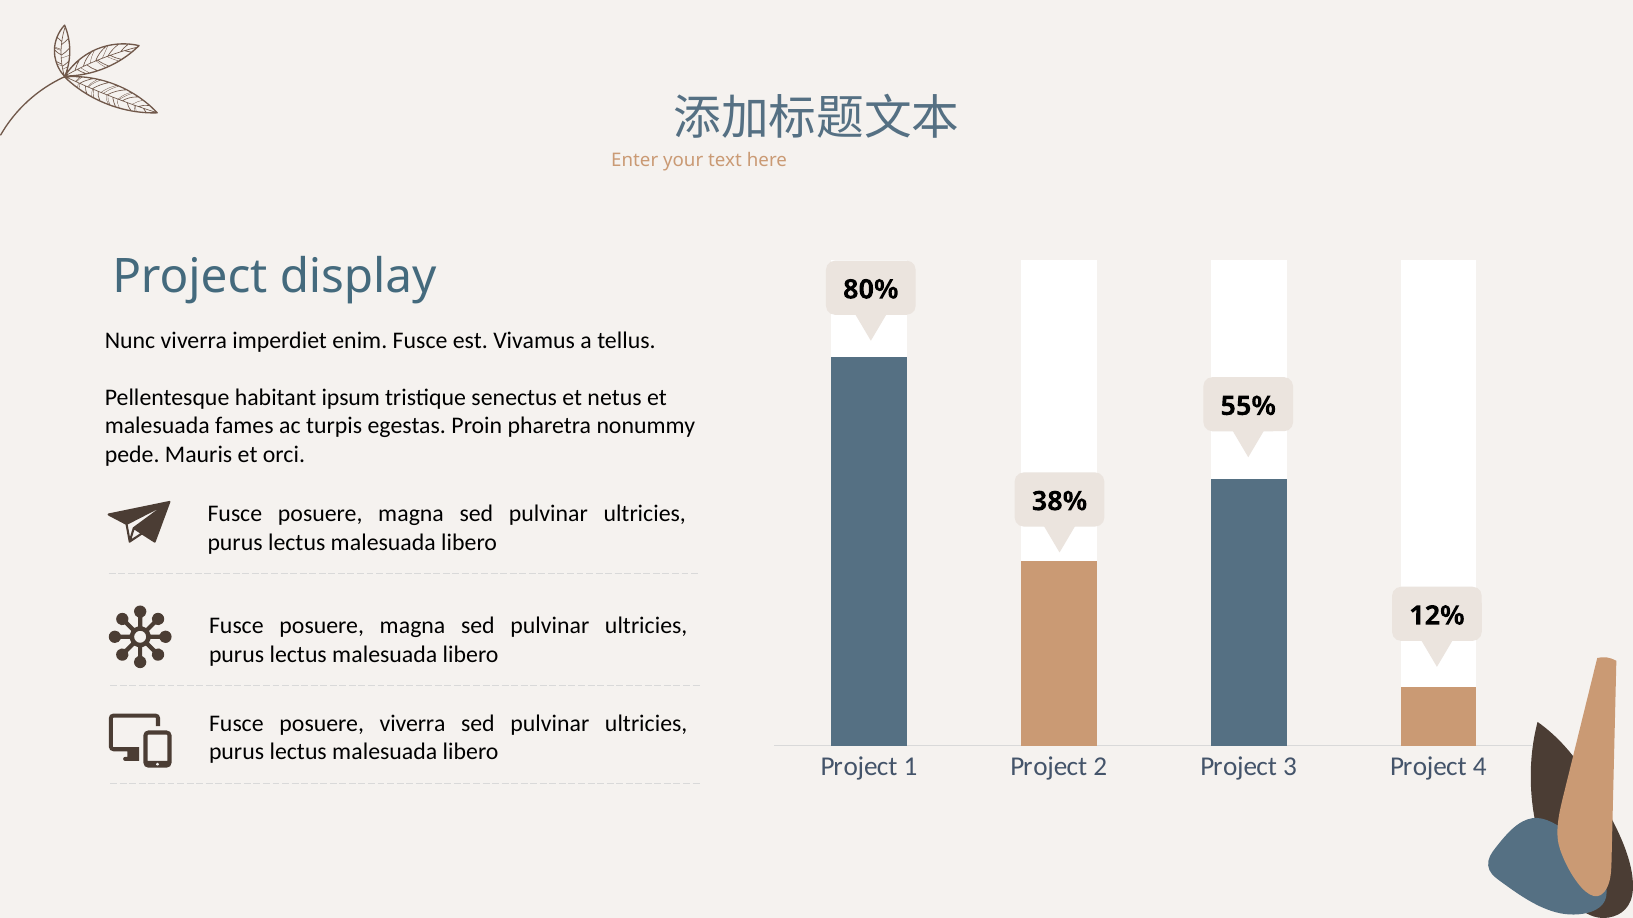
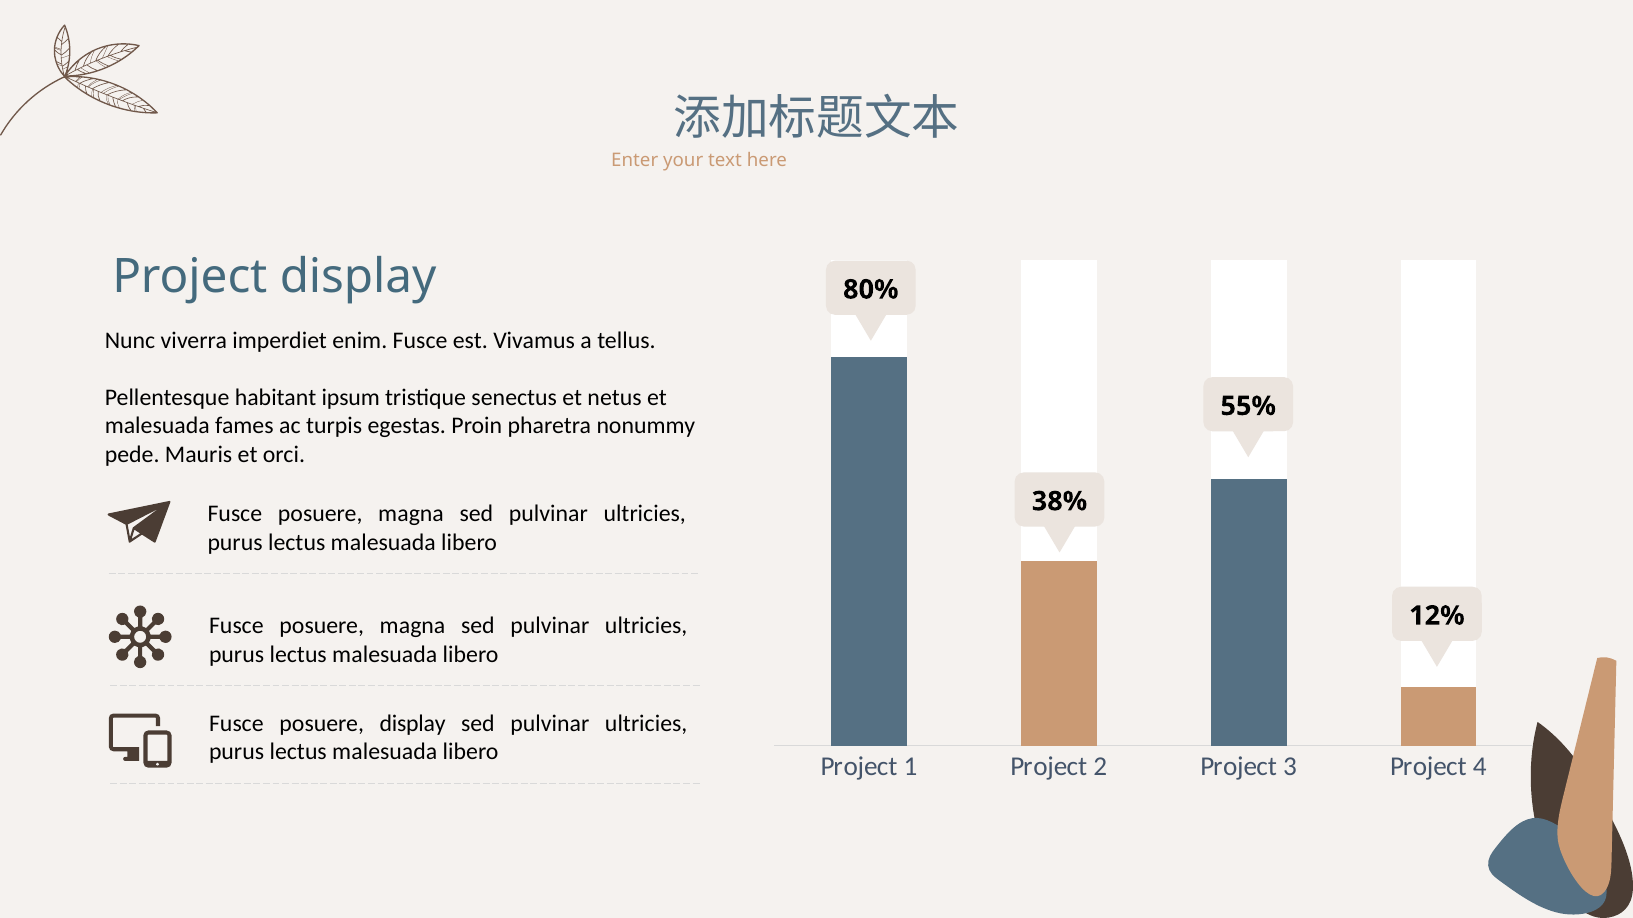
posuere viverra: viverra -> display (413, 724)
